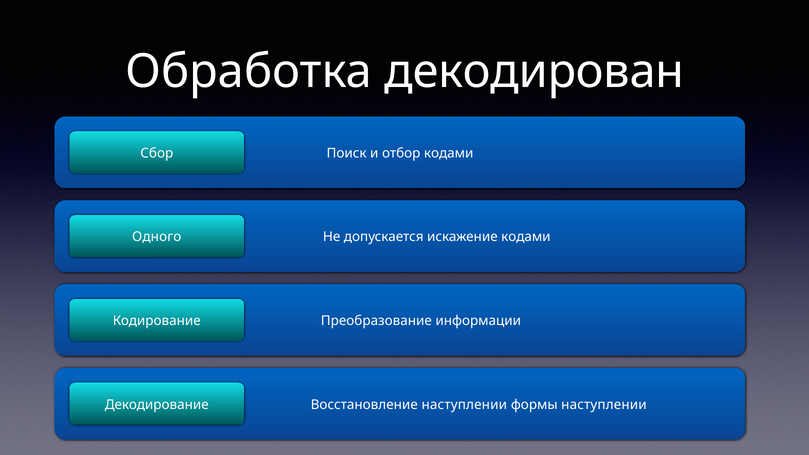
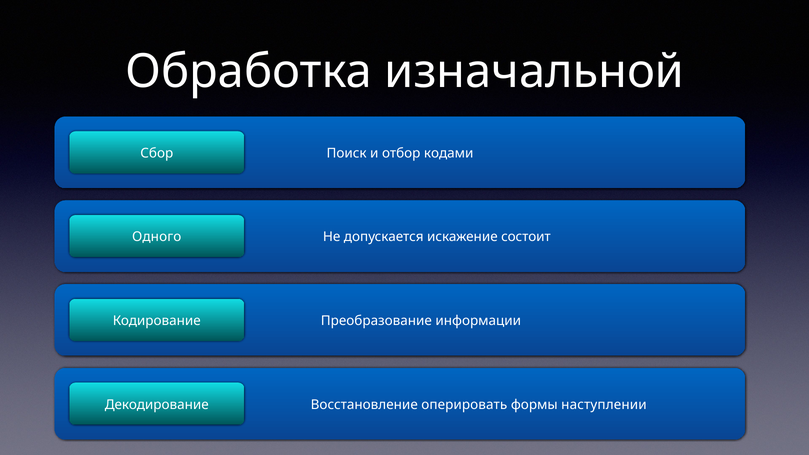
декодирован: декодирован -> изначальной (534, 72)
искажение кодами: кодами -> состоит (526, 237)
Восстановление наступлении: наступлении -> оперировать (464, 405)
